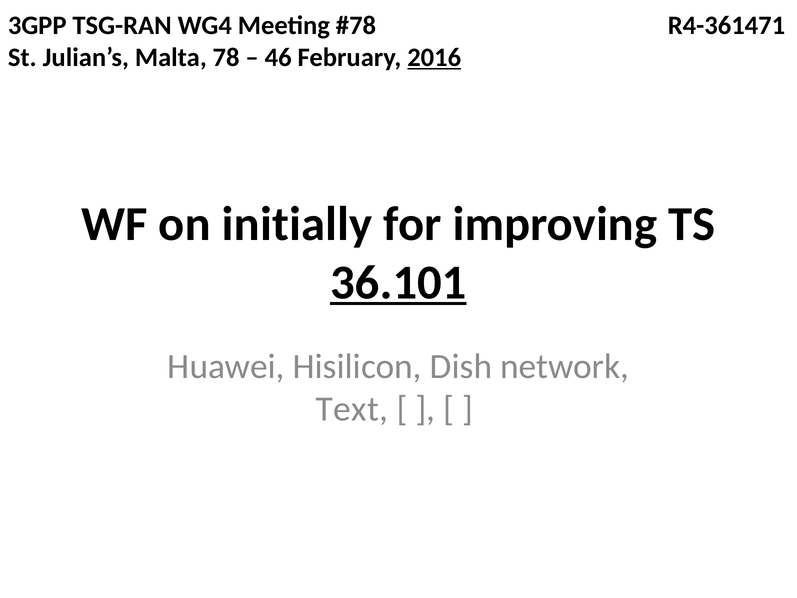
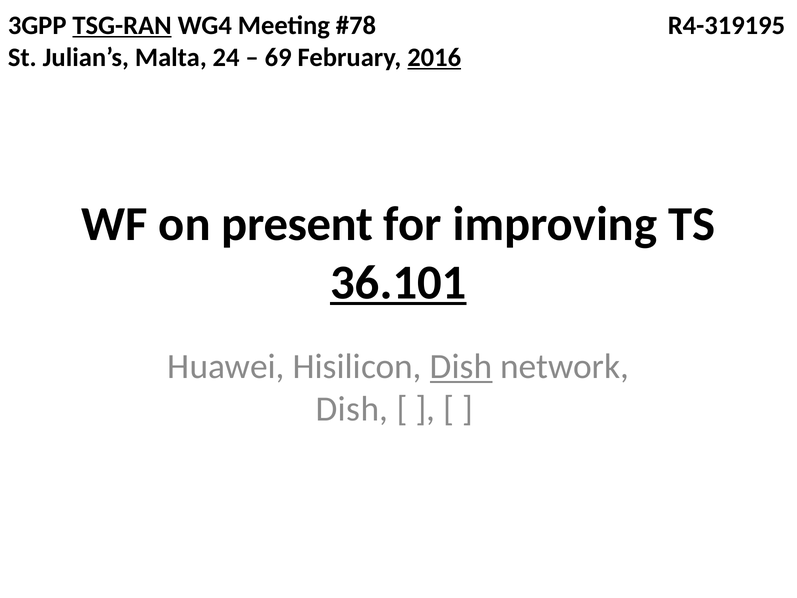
TSG-RAN underline: none -> present (122, 25)
R4-361471: R4-361471 -> R4-319195 (726, 25)
78: 78 -> 24 (226, 57)
46: 46 -> 69 (278, 57)
initially: initially -> present (297, 224)
Dish underline: none -> present (461, 366)
Text: Text -> Dish (352, 409)
